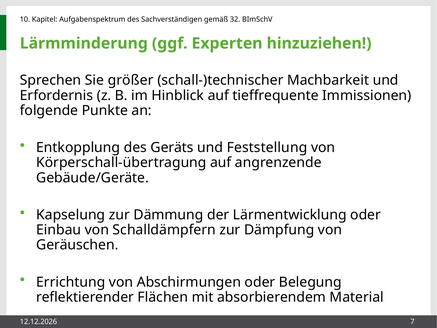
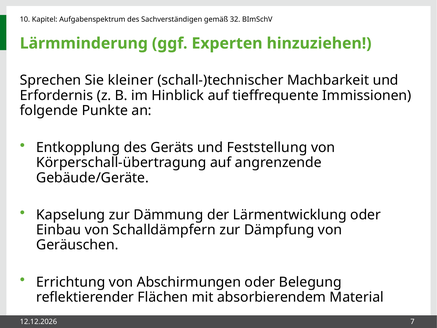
größer: größer -> kleiner (131, 80)
